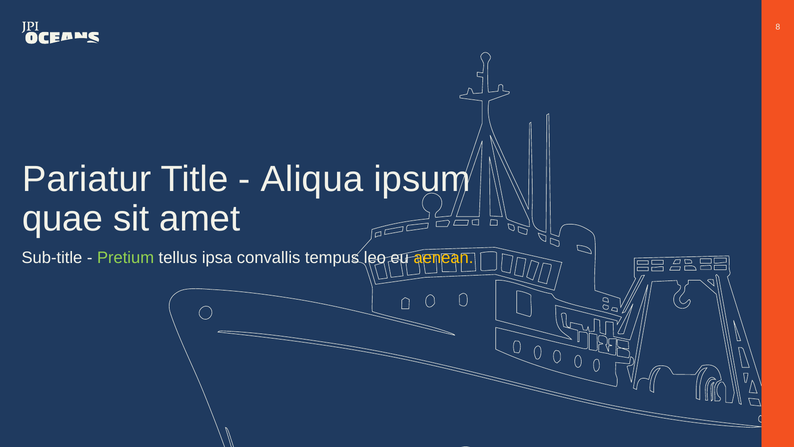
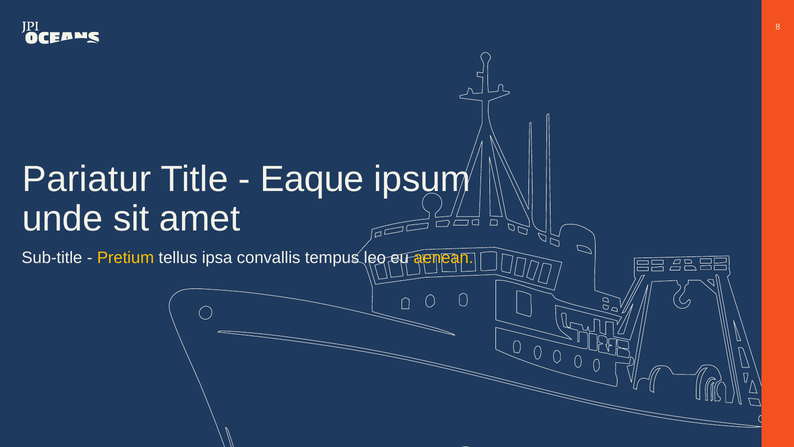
Aliqua: Aliqua -> Eaque (312, 179)
quae: quae -> unde (62, 218)
Pretium colour: light green -> yellow (126, 258)
